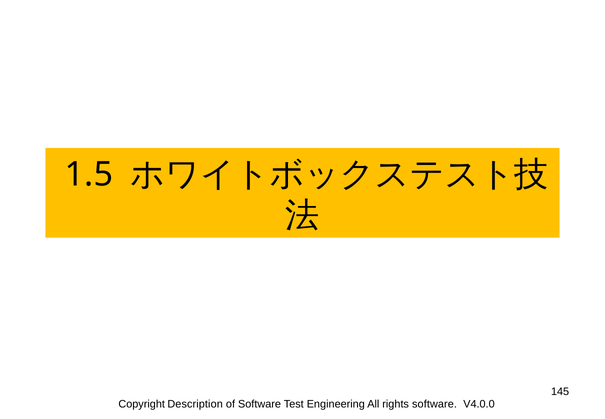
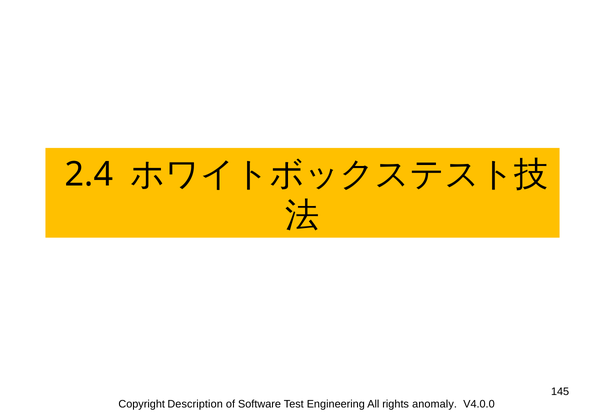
1.5: 1.5 -> 2.4 (89, 175)
rights software: software -> anomaly (435, 404)
